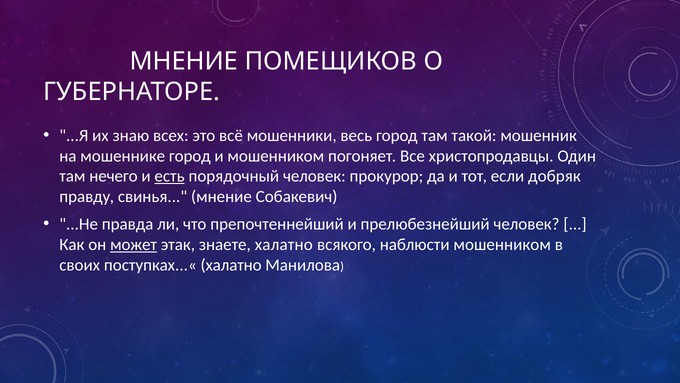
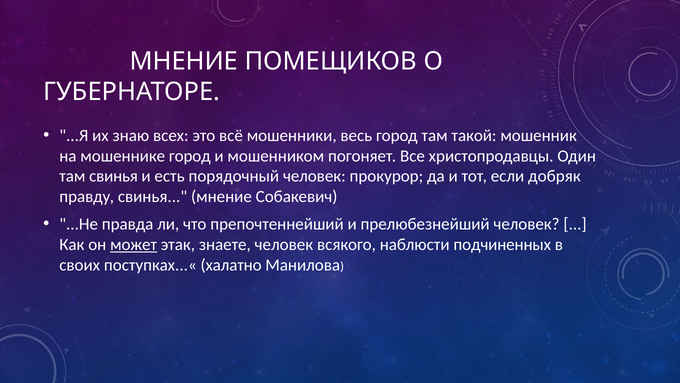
там нечего: нечего -> свинья (114, 176)
есть underline: present -> none (170, 176)
знаете халатно: халатно -> человек (284, 244)
наблюсти мошенником: мошенником -> подчиненных (502, 244)
